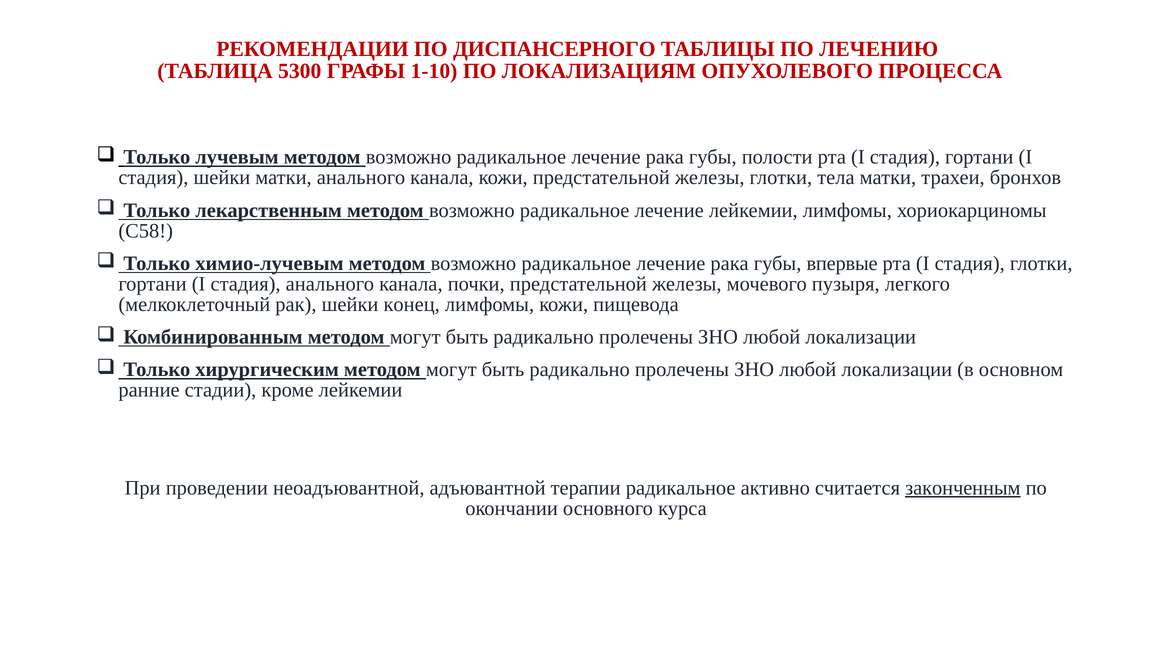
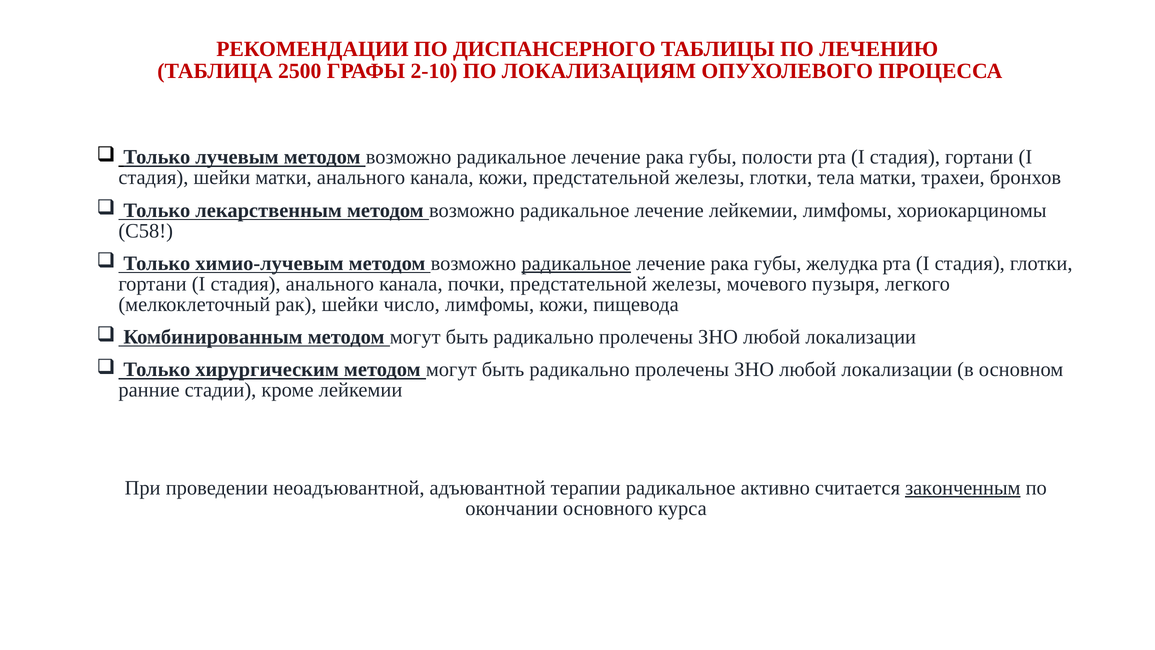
5300: 5300 -> 2500 (300, 71)
1-10: 1-10 -> 2-10 (434, 71)
радикальное underline: none -> present (576, 263)
впервые: впервые -> желудка (842, 263)
конец: конец -> число (412, 304)
